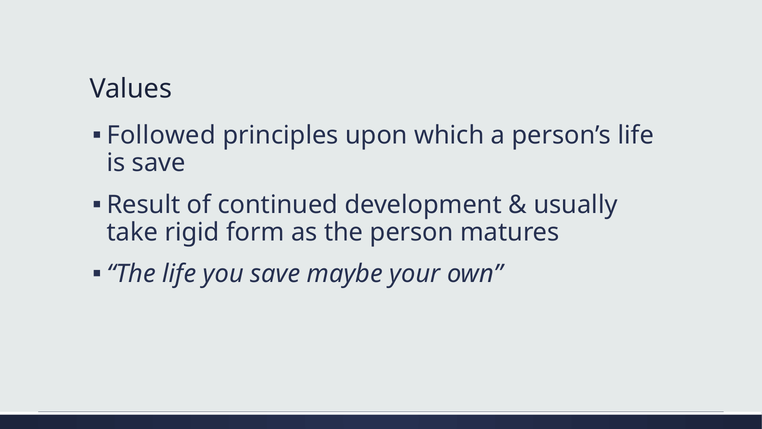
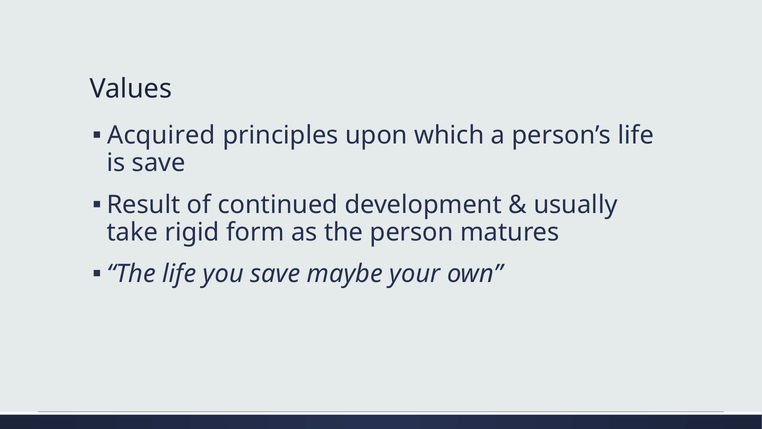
Followed: Followed -> Acquired (161, 135)
